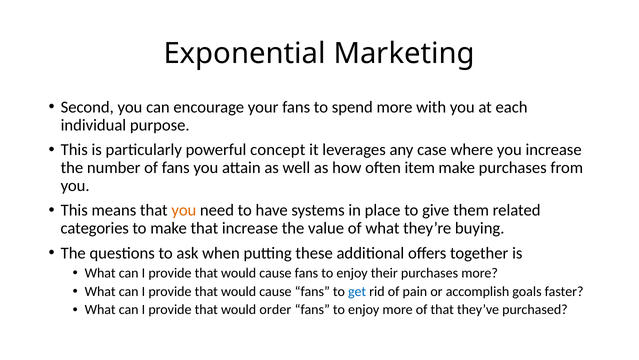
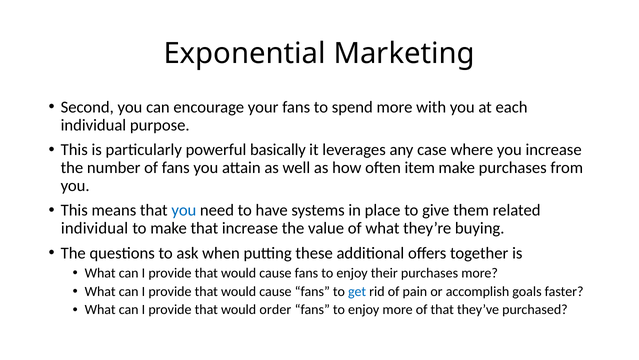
concept: concept -> basically (278, 150)
you colour: orange -> blue (184, 210)
categories: categories -> individual (95, 228)
